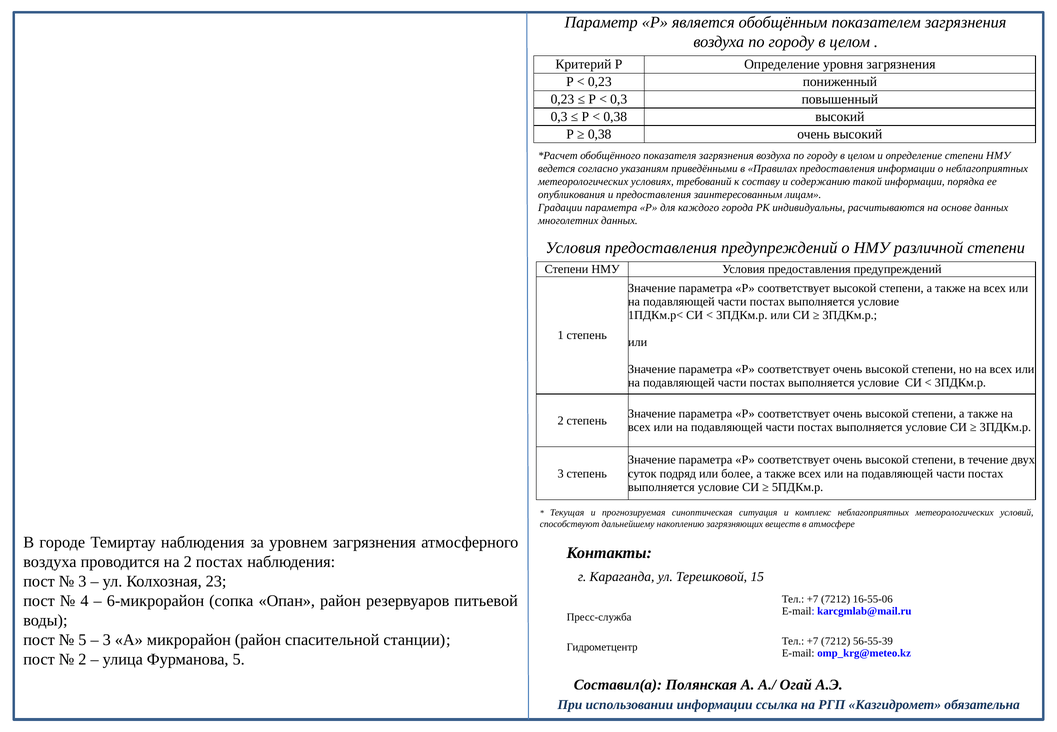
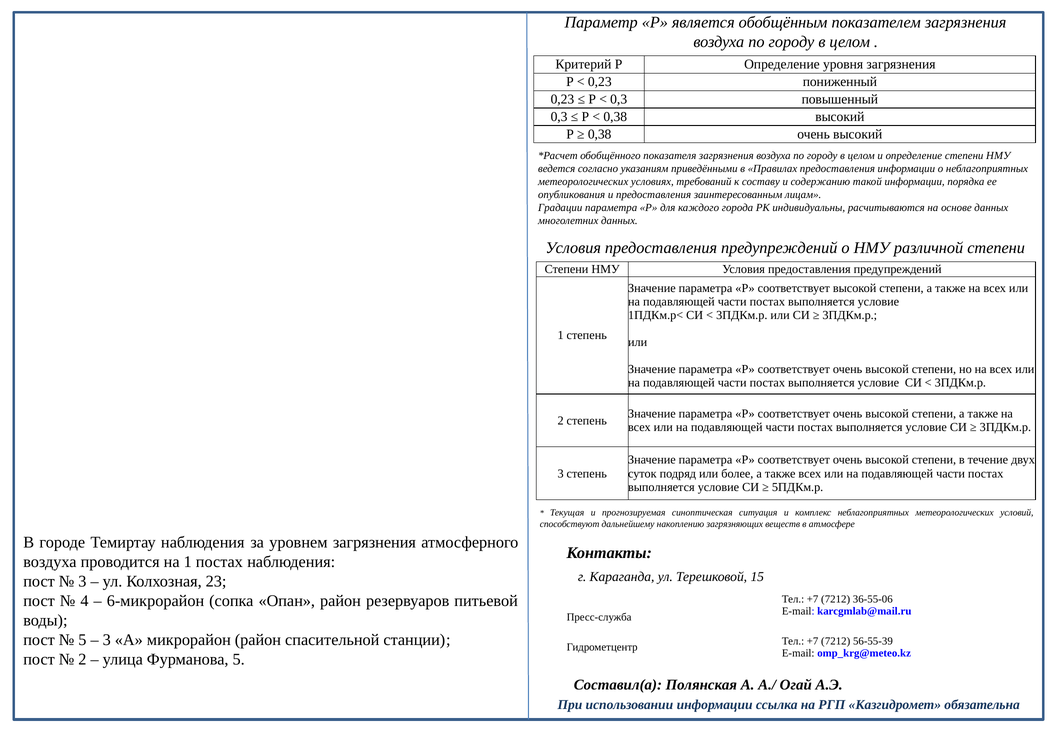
на 2: 2 -> 1 (188, 562)
16-55-06: 16-55-06 -> 36-55-06 (873, 599)
